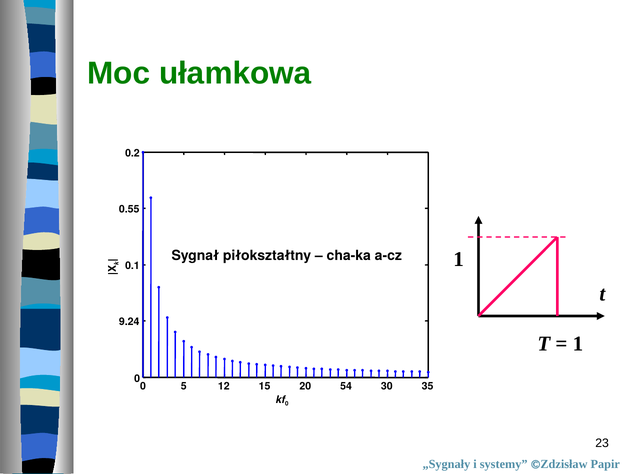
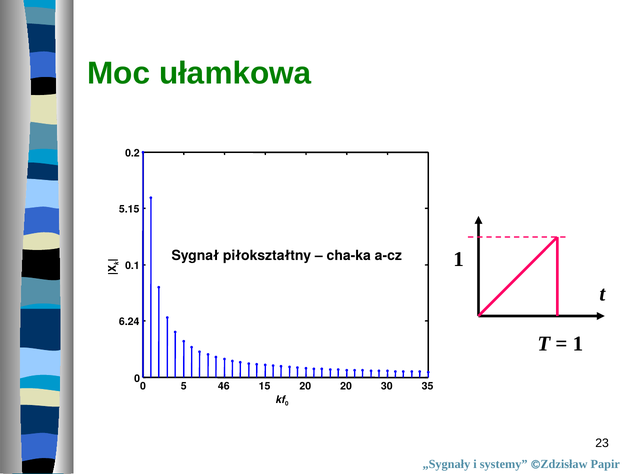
0.55: 0.55 -> 5.15 (129, 209)
9.24: 9.24 -> 6.24 (129, 321)
12: 12 -> 46 (224, 386)
20 54: 54 -> 20 (346, 386)
